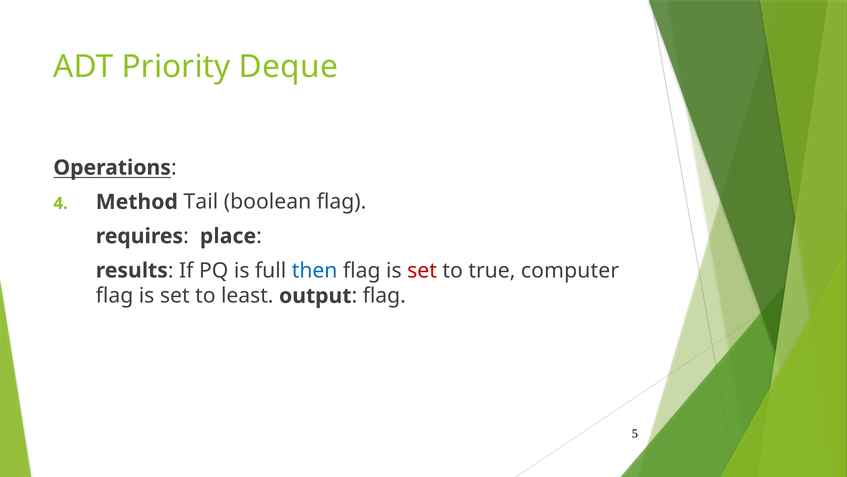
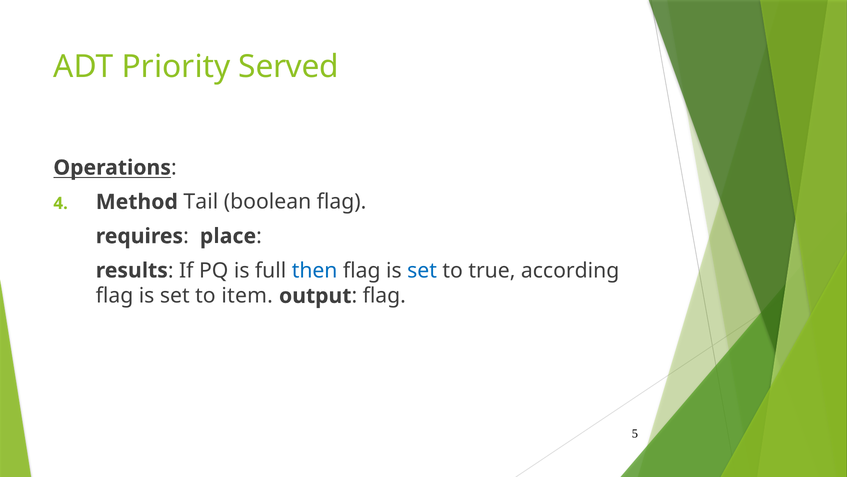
Deque: Deque -> Served (289, 67)
set colour: red -> blue (422, 270)
computer: computer -> according (570, 270)
least: least -> item (247, 296)
